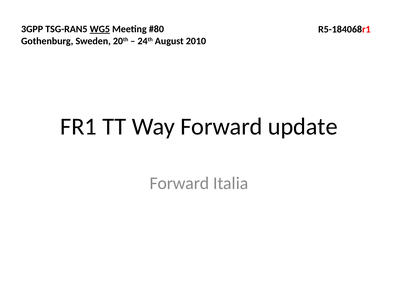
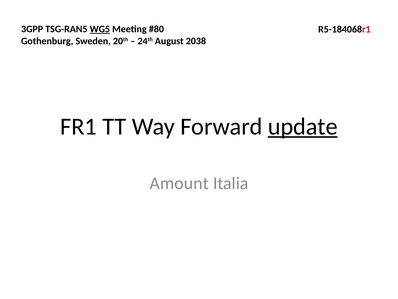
2010: 2010 -> 2038 (196, 41)
update underline: none -> present (303, 126)
Forward: Forward -> Amount (179, 183)
